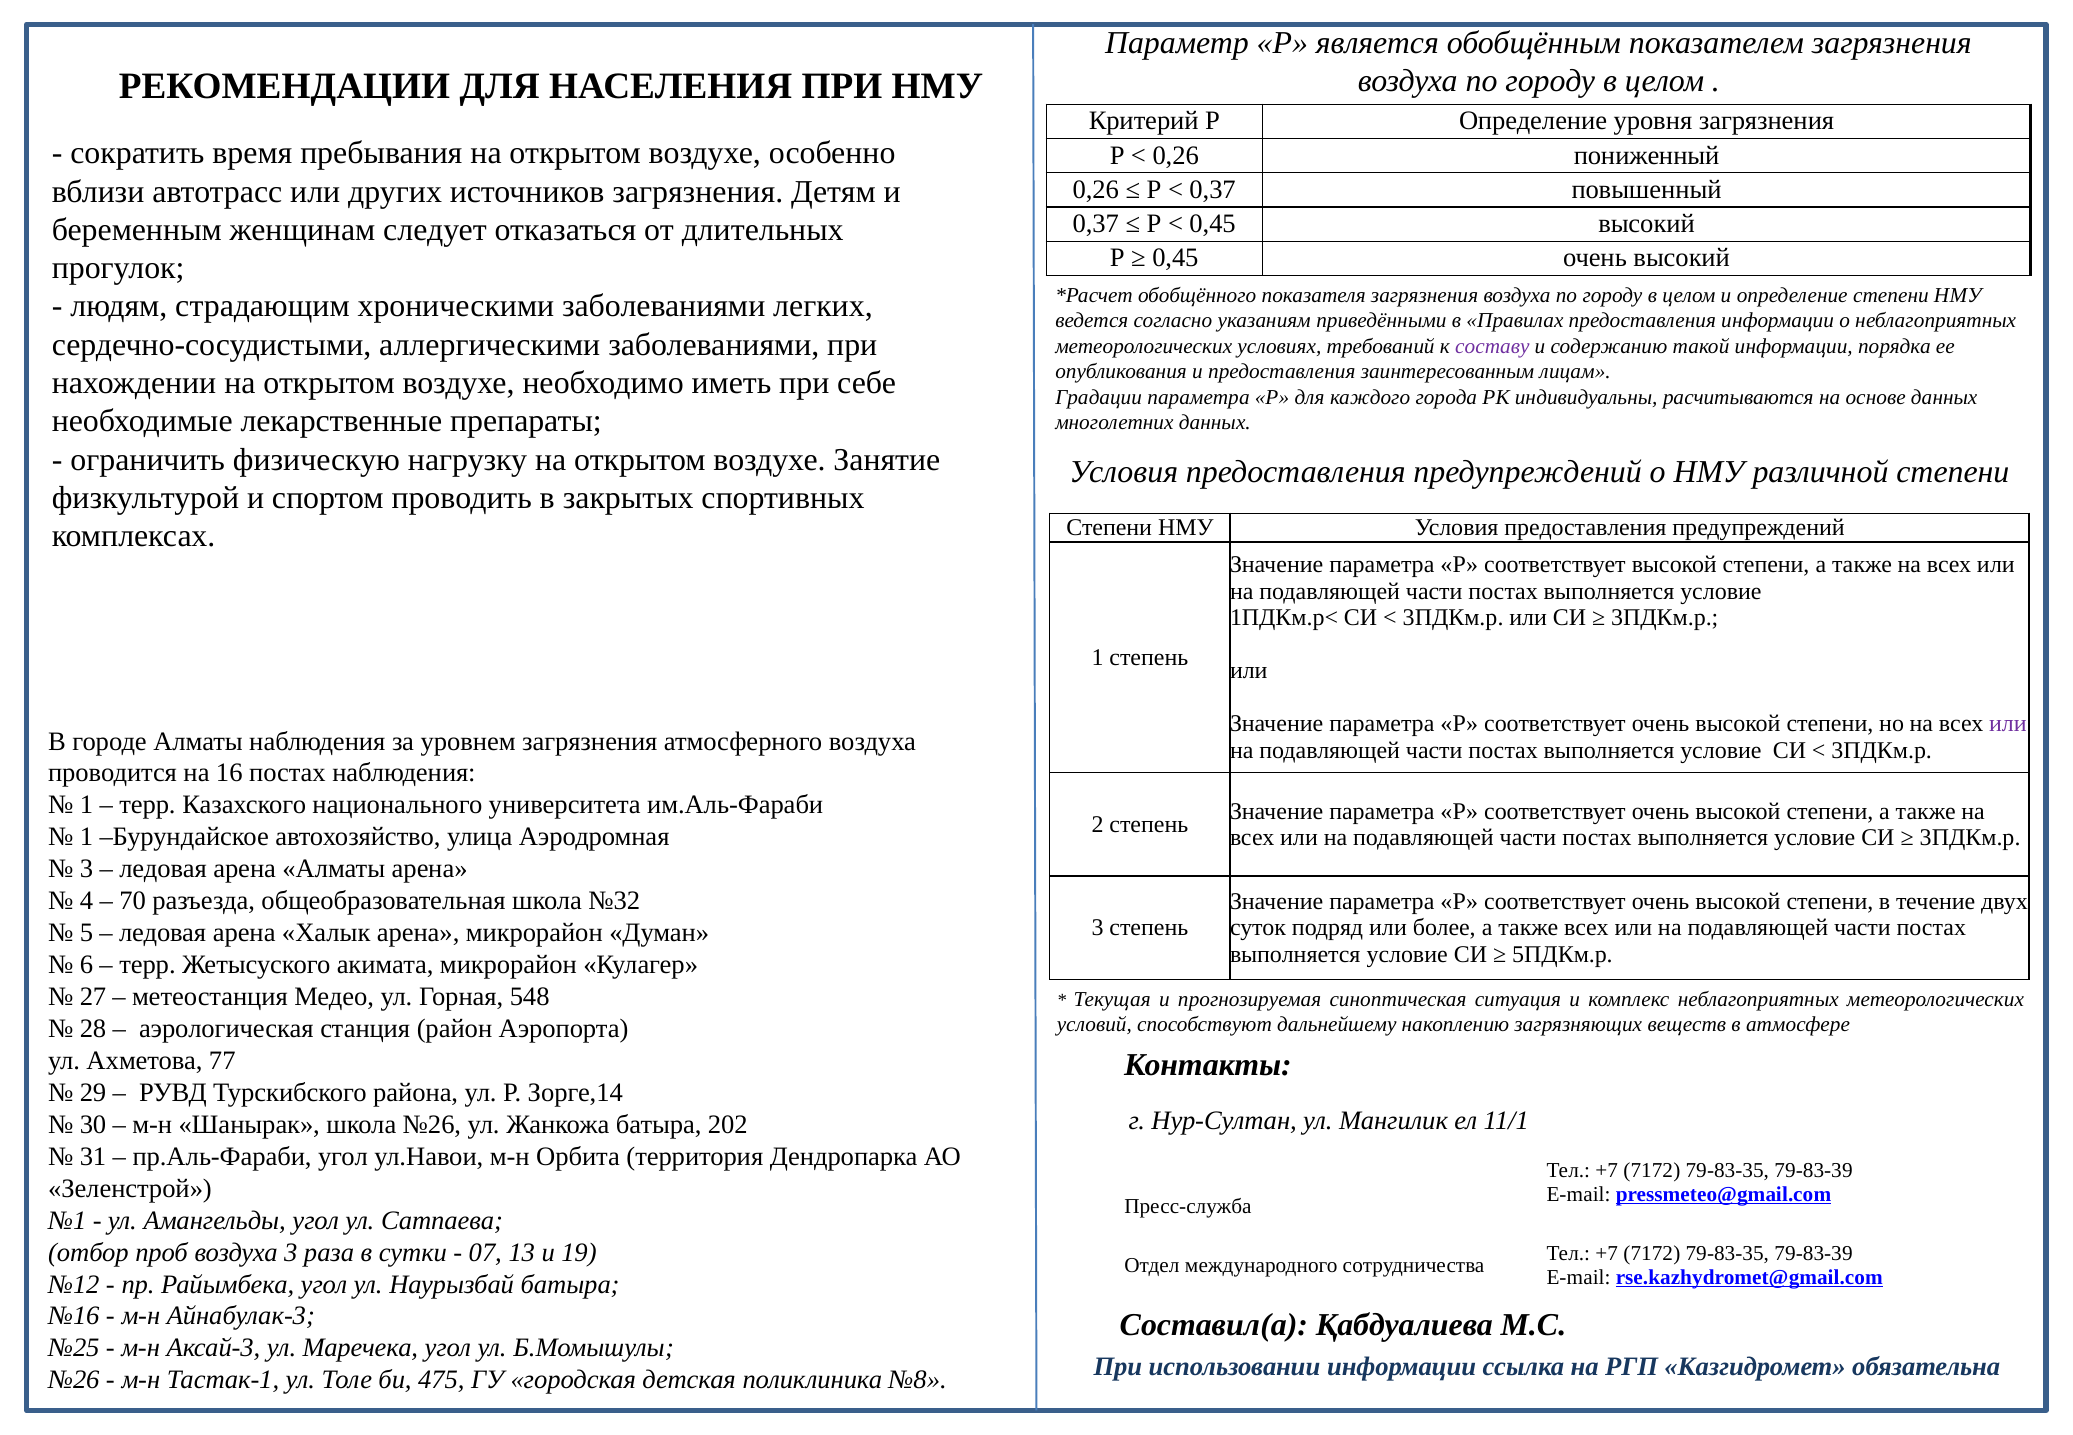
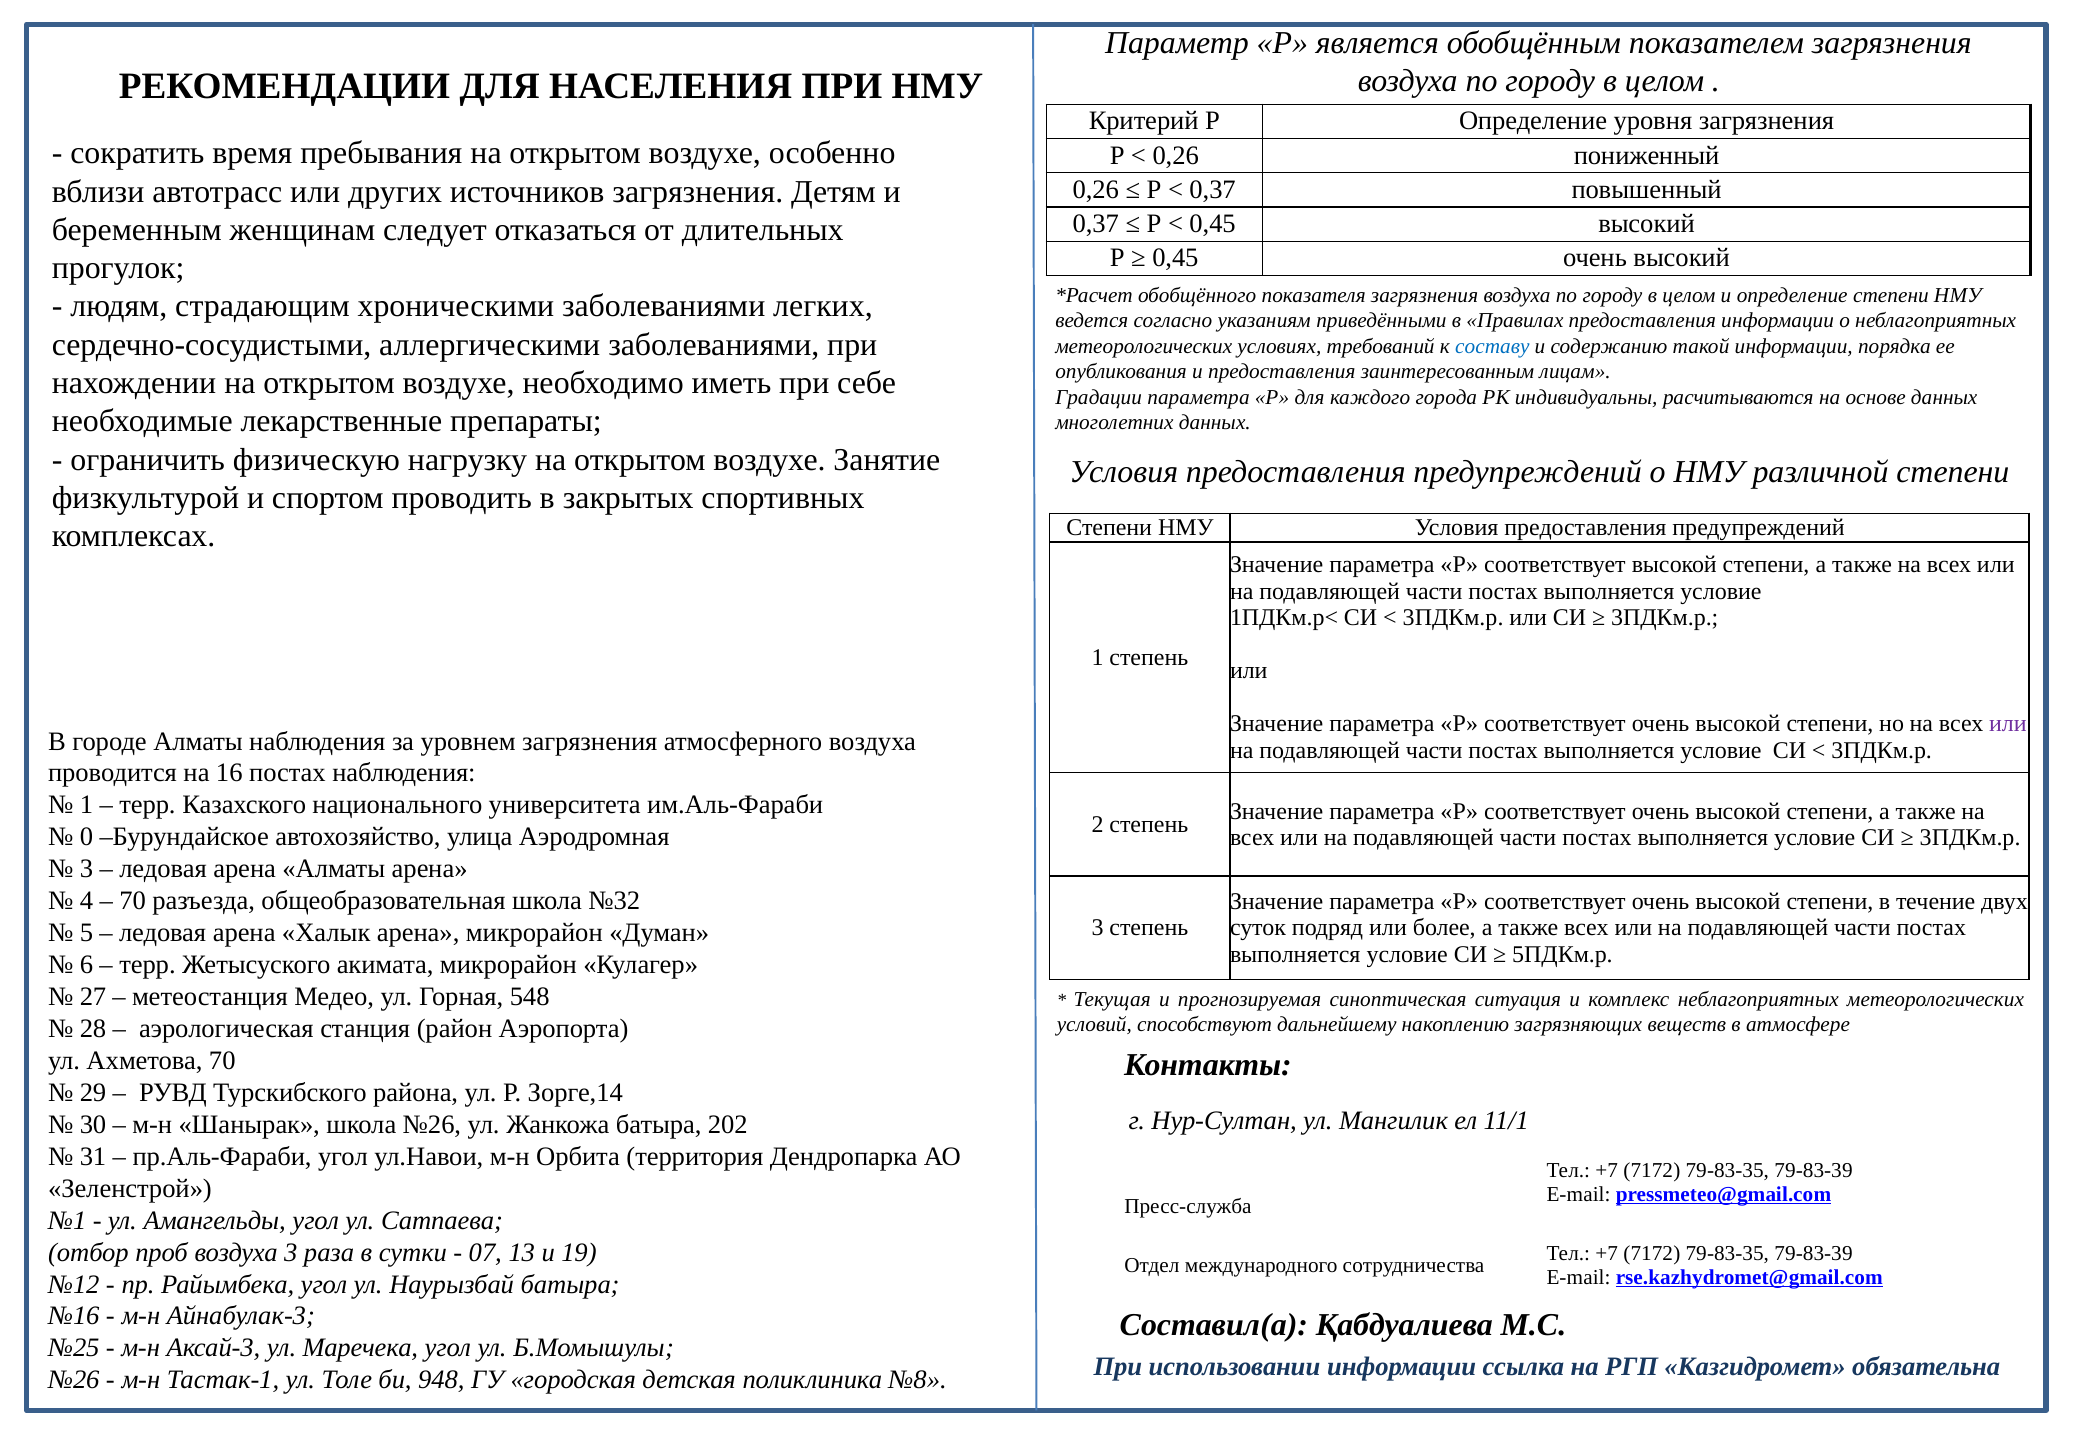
составу colour: purple -> blue (1492, 346)
1: 1 -> 0 (86, 837)
Ахметова 77: 77 -> 70 (222, 1061)
475: 475 -> 948 (441, 1380)
